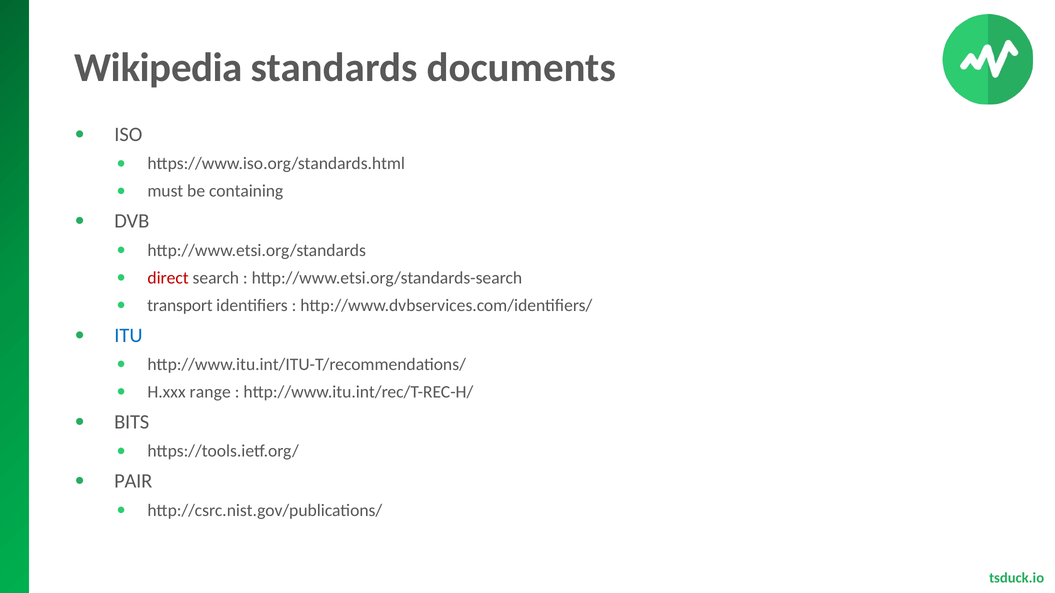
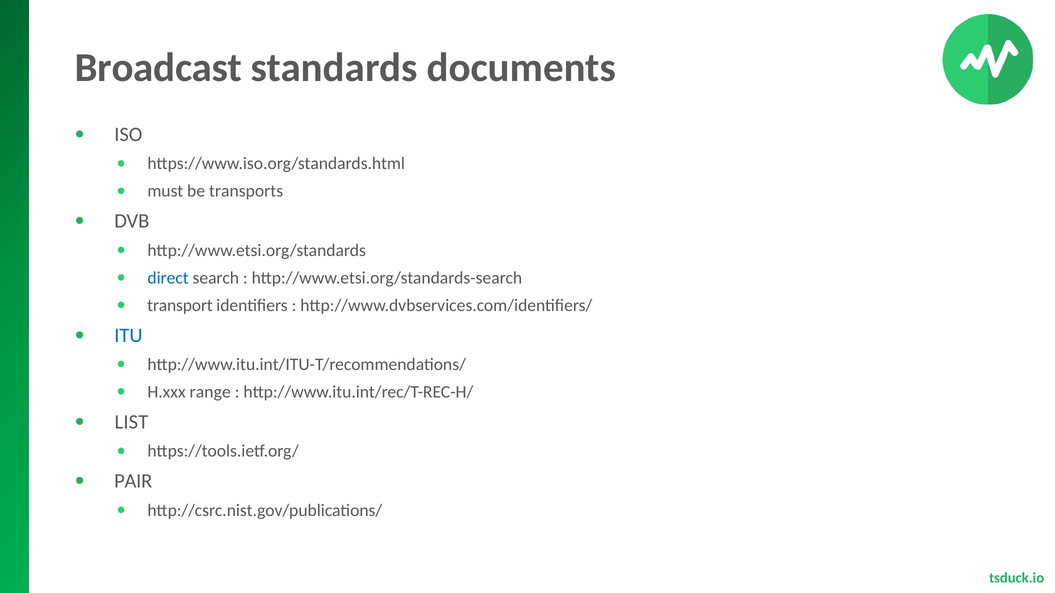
Wikipedia: Wikipedia -> Broadcast (158, 68)
containing: containing -> transports (246, 191)
direct colour: red -> blue (168, 278)
BITS: BITS -> LIST (131, 422)
